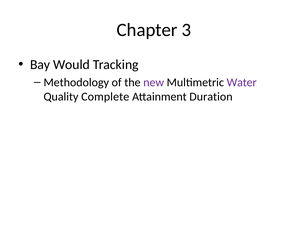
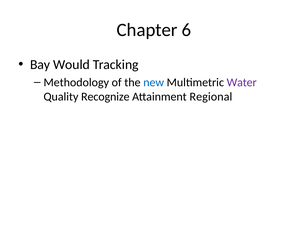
3: 3 -> 6 (186, 30)
new colour: purple -> blue (154, 82)
Complete: Complete -> Recognize (105, 97)
Duration: Duration -> Regional (211, 97)
